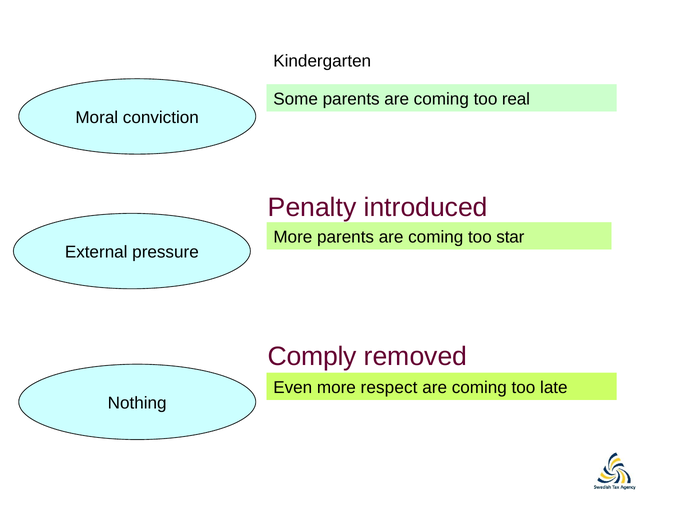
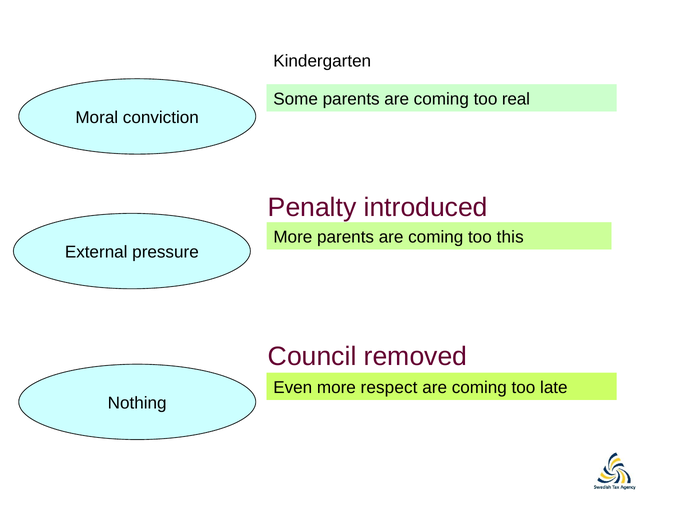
star: star -> this (510, 237)
Comply: Comply -> Council (312, 357)
